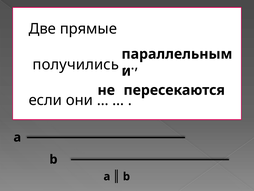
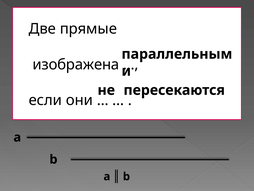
получились: получились -> изображена (76, 64)
